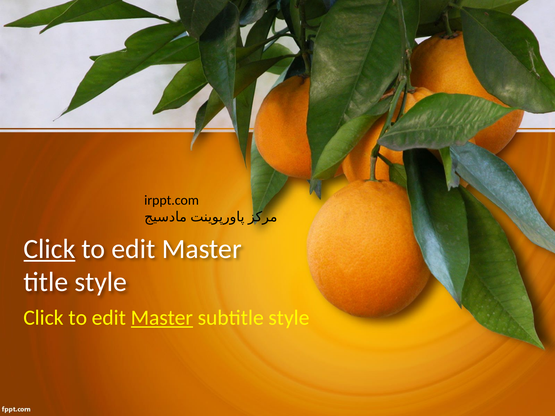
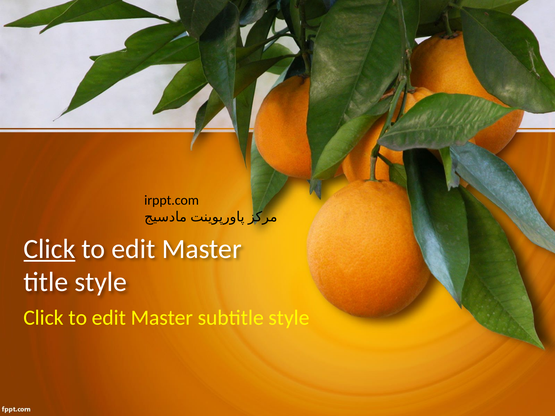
Master underline: present -> none (162, 318)
